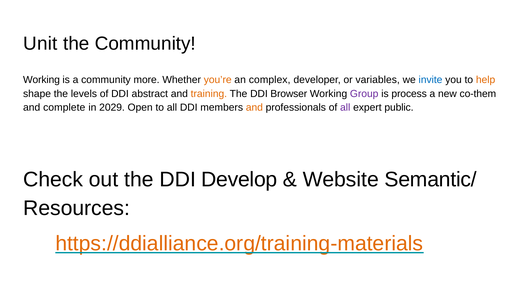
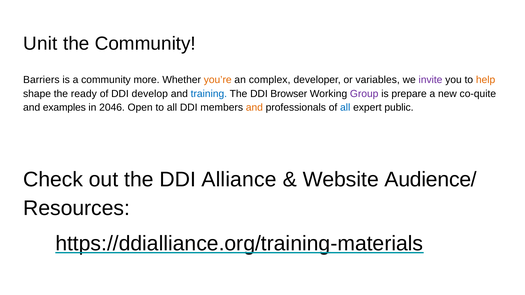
Working: Working -> Barriers (41, 80)
invite colour: blue -> purple (430, 80)
levels: levels -> ready (84, 94)
abstract: abstract -> develop (150, 94)
training colour: orange -> blue (209, 94)
process: process -> prepare (409, 94)
co-them: co-them -> co-quite (478, 94)
complete: complete -> examples (64, 108)
2029: 2029 -> 2046 (112, 108)
all colour: purple -> blue (345, 108)
Develop: Develop -> Alliance (239, 180)
Semantic/: Semantic/ -> Audience/ (431, 180)
https://ddialliance.org/training-materials colour: orange -> black (239, 244)
